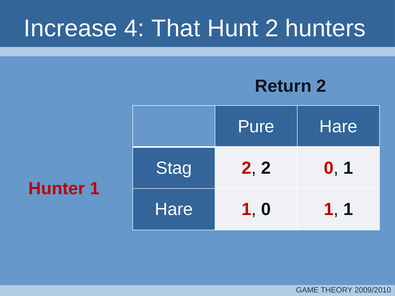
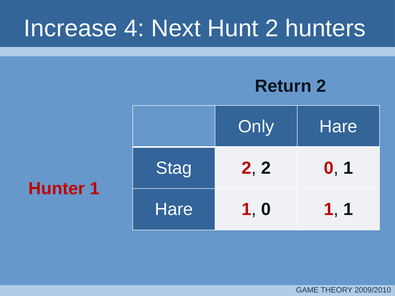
That: That -> Next (176, 28)
Pure: Pure -> Only (256, 127)
